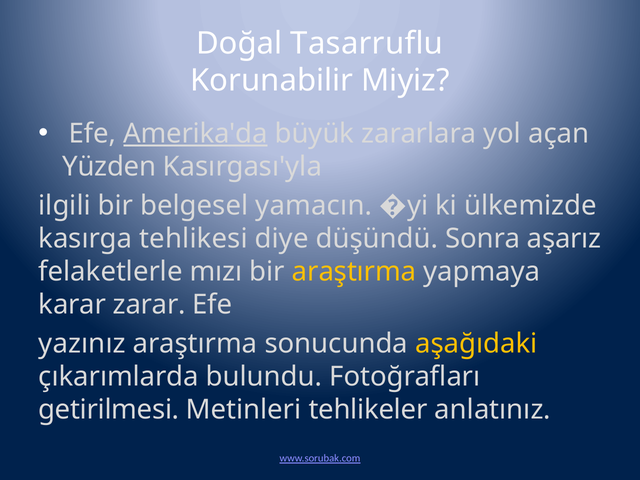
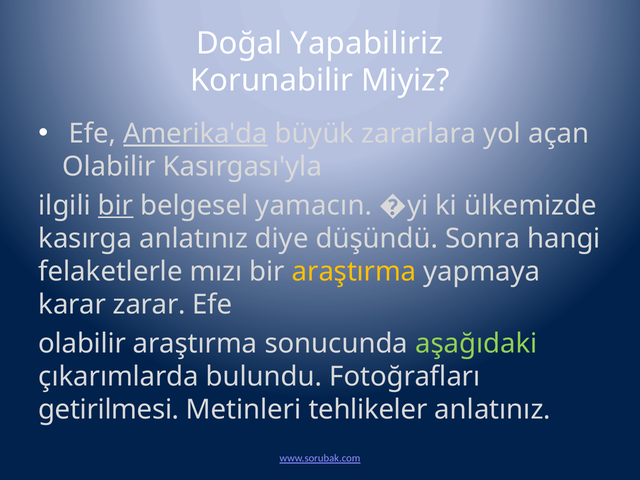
Tasarruflu: Tasarruflu -> Yapabiliriz (367, 43)
Yüzden: Yüzden -> Olabilir (109, 167)
bir underline: none -> present (116, 206)
kasırga tehlikesi: tehlikesi -> anlatınız (194, 239)
aşarız: aşarız -> hangi (564, 239)
yazınız: yazınız -> olabilir (82, 344)
aşağıdaki colour: yellow -> light green (476, 344)
